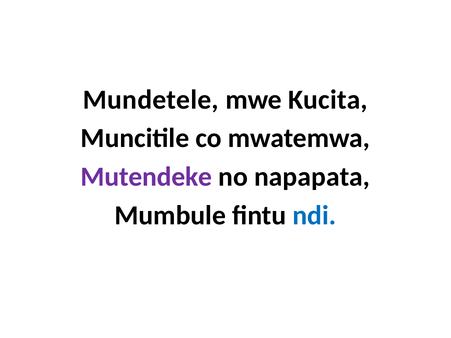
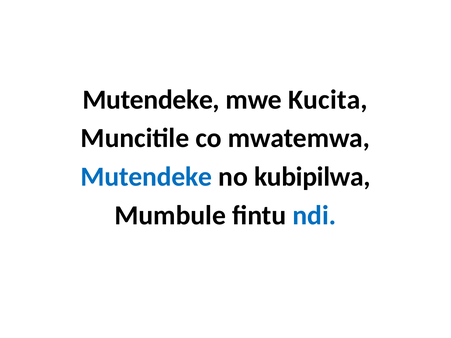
Mundetele: Mundetele -> Mutendeke (151, 100)
Mutendeke colour: purple -> blue (146, 177)
napapata: napapata -> kubipilwa (312, 177)
